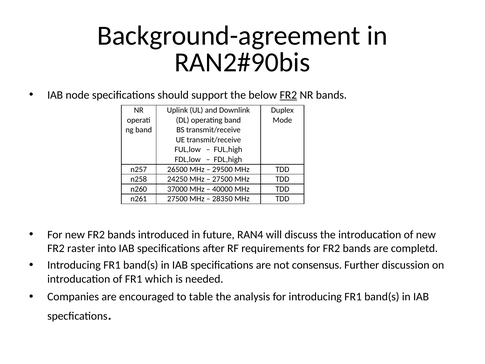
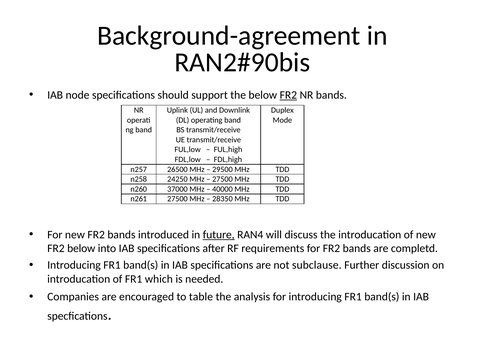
future underline: none -> present (219, 234)
FR2 raster: raster -> below (81, 248)
consensus: consensus -> subclause (317, 265)
